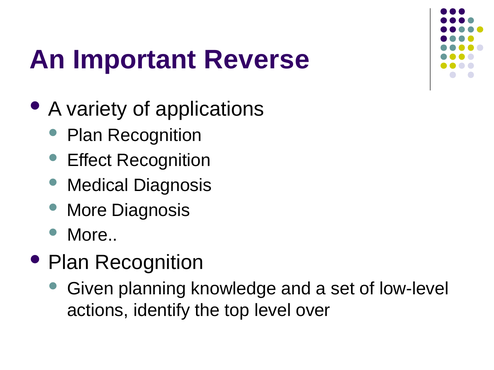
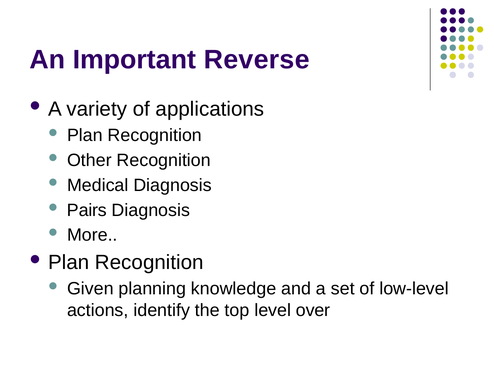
Effect: Effect -> Other (89, 161)
More: More -> Pairs (87, 210)
